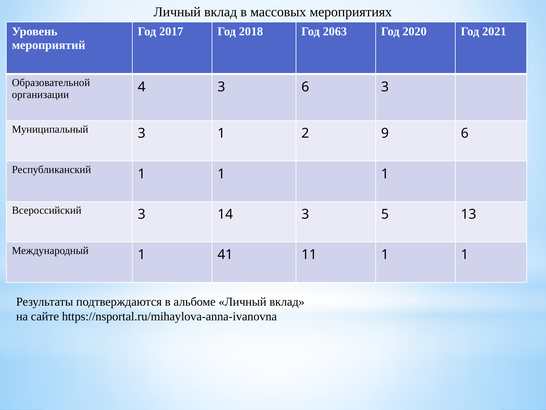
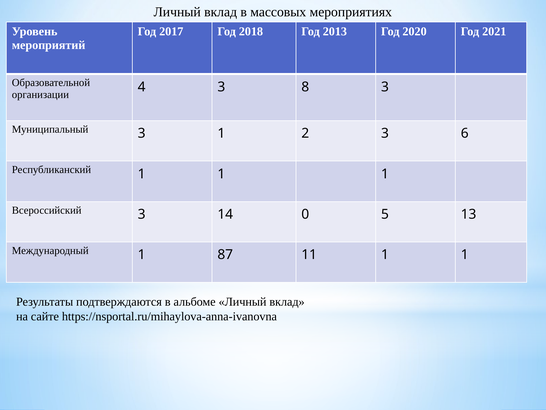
2063: 2063 -> 2013 (335, 32)
3 6: 6 -> 8 (305, 87)
2 9: 9 -> 3 (385, 133)
14 3: 3 -> 0 (305, 214)
41: 41 -> 87 (225, 254)
